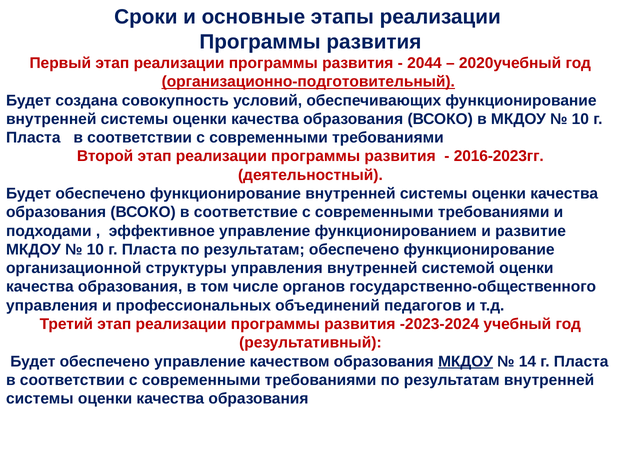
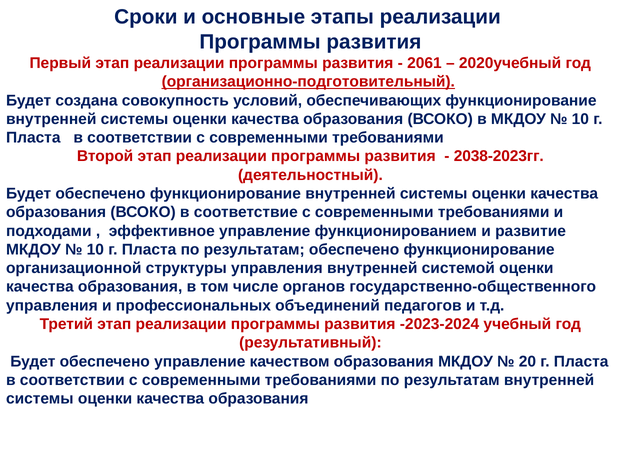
2044: 2044 -> 2061 (424, 63)
2016-2023гг: 2016-2023гг -> 2038-2023гг (499, 156)
МКДОУ underline: present -> none (466, 361)
14: 14 -> 20 (527, 361)
